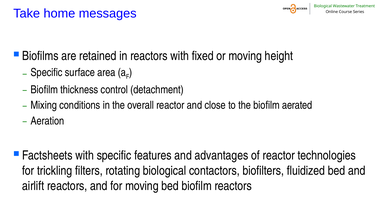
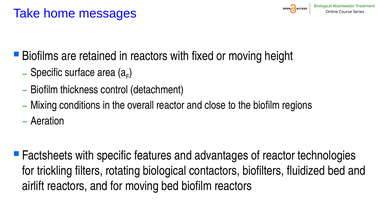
aerated: aerated -> regions (297, 105)
